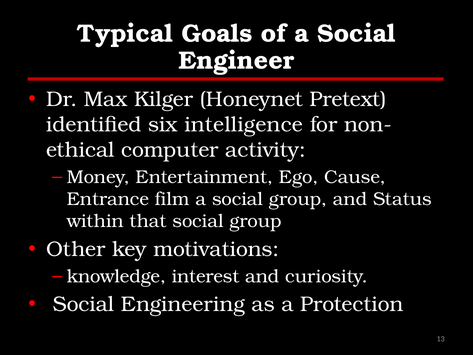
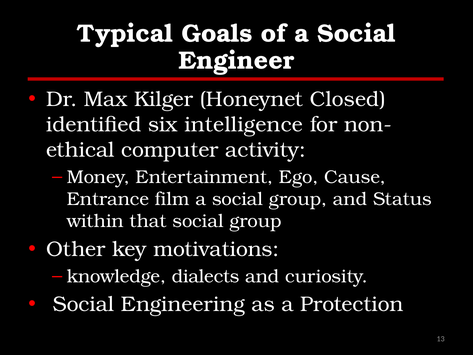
Pretext: Pretext -> Closed (348, 99)
interest: interest -> dialects (206, 276)
